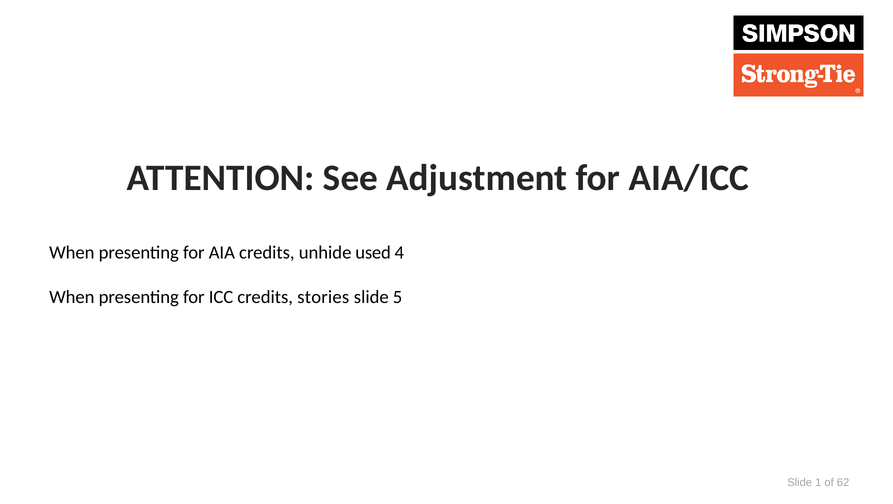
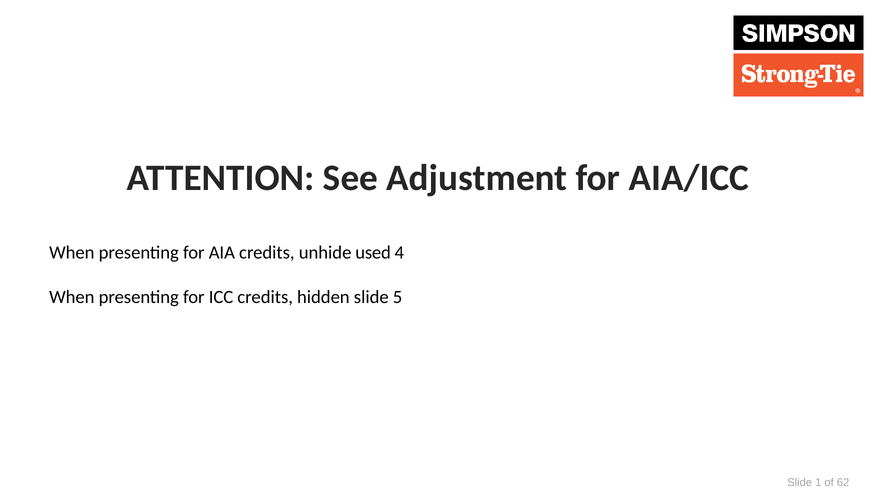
stories: stories -> hidden (323, 297)
